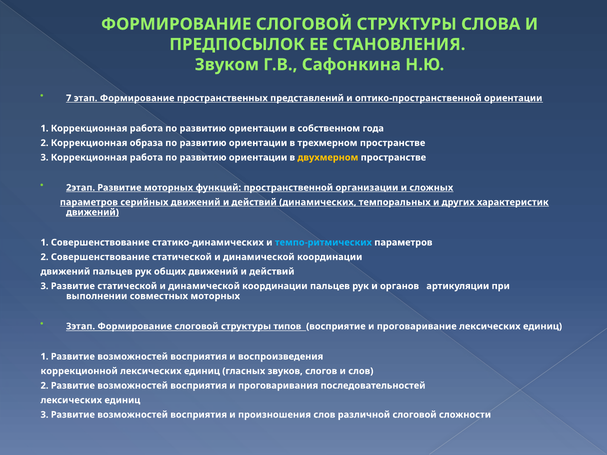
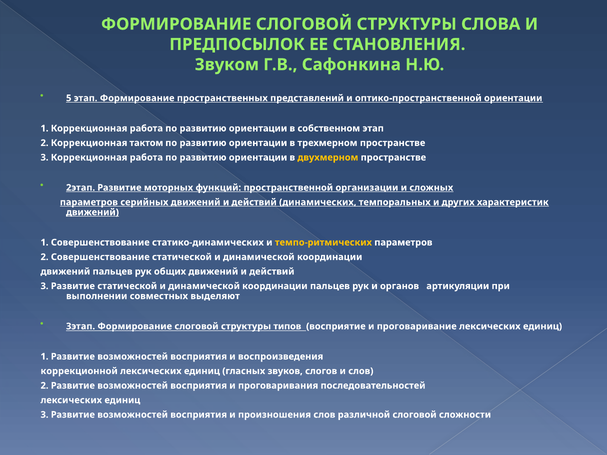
7: 7 -> 5 (69, 98)
собственном года: года -> этап (373, 128)
образа: образа -> тактом (146, 143)
темпо-ритмических colour: light blue -> yellow (323, 243)
совместных моторных: моторных -> выделяют (215, 296)
